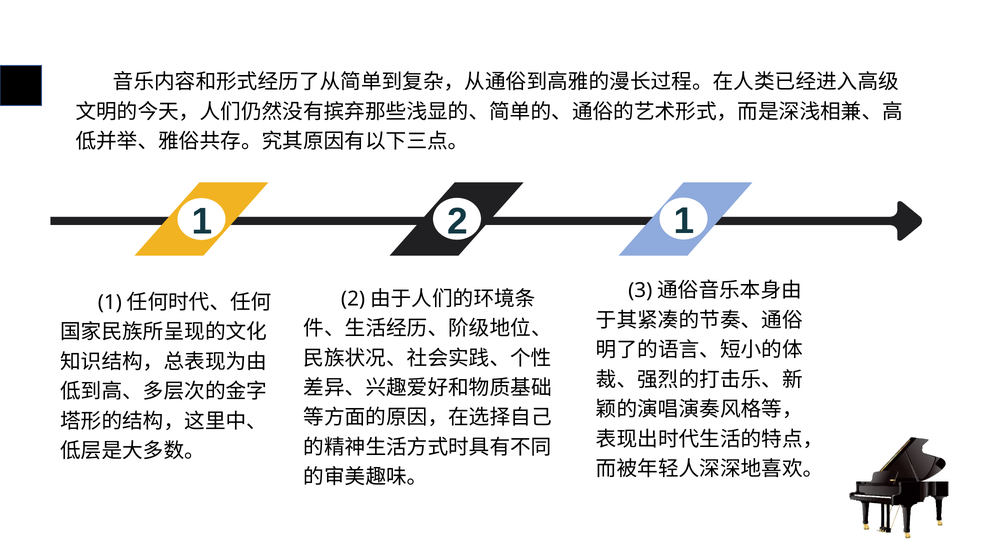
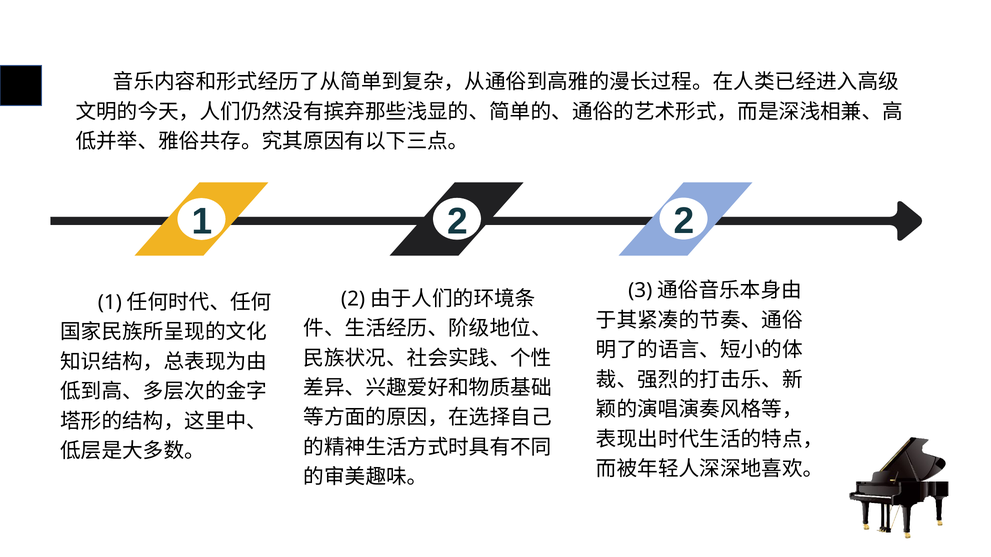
2 1: 1 -> 2 (684, 221)
